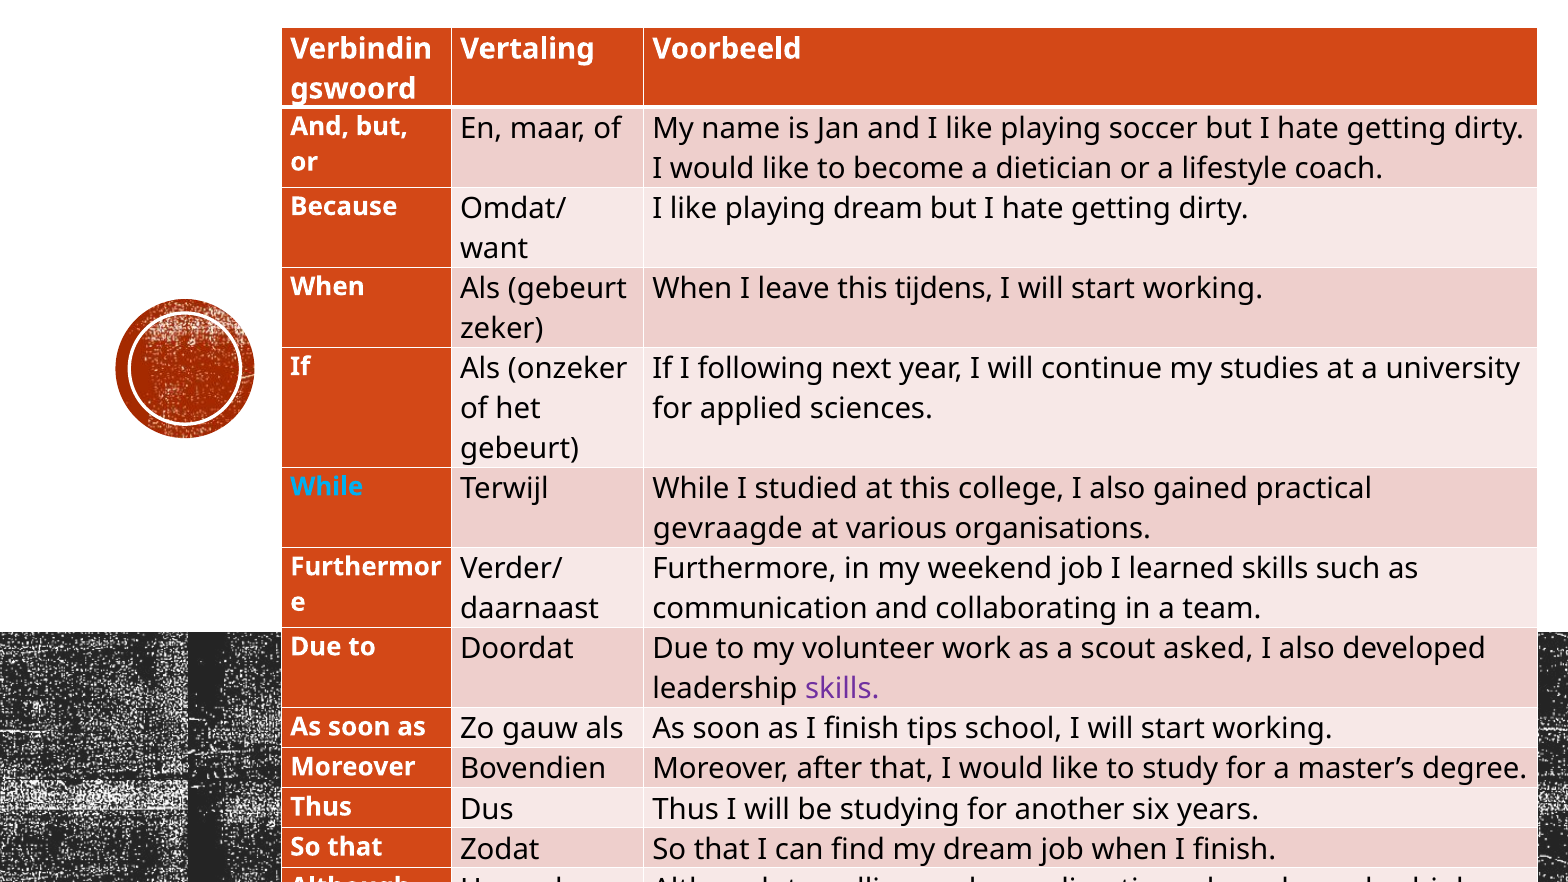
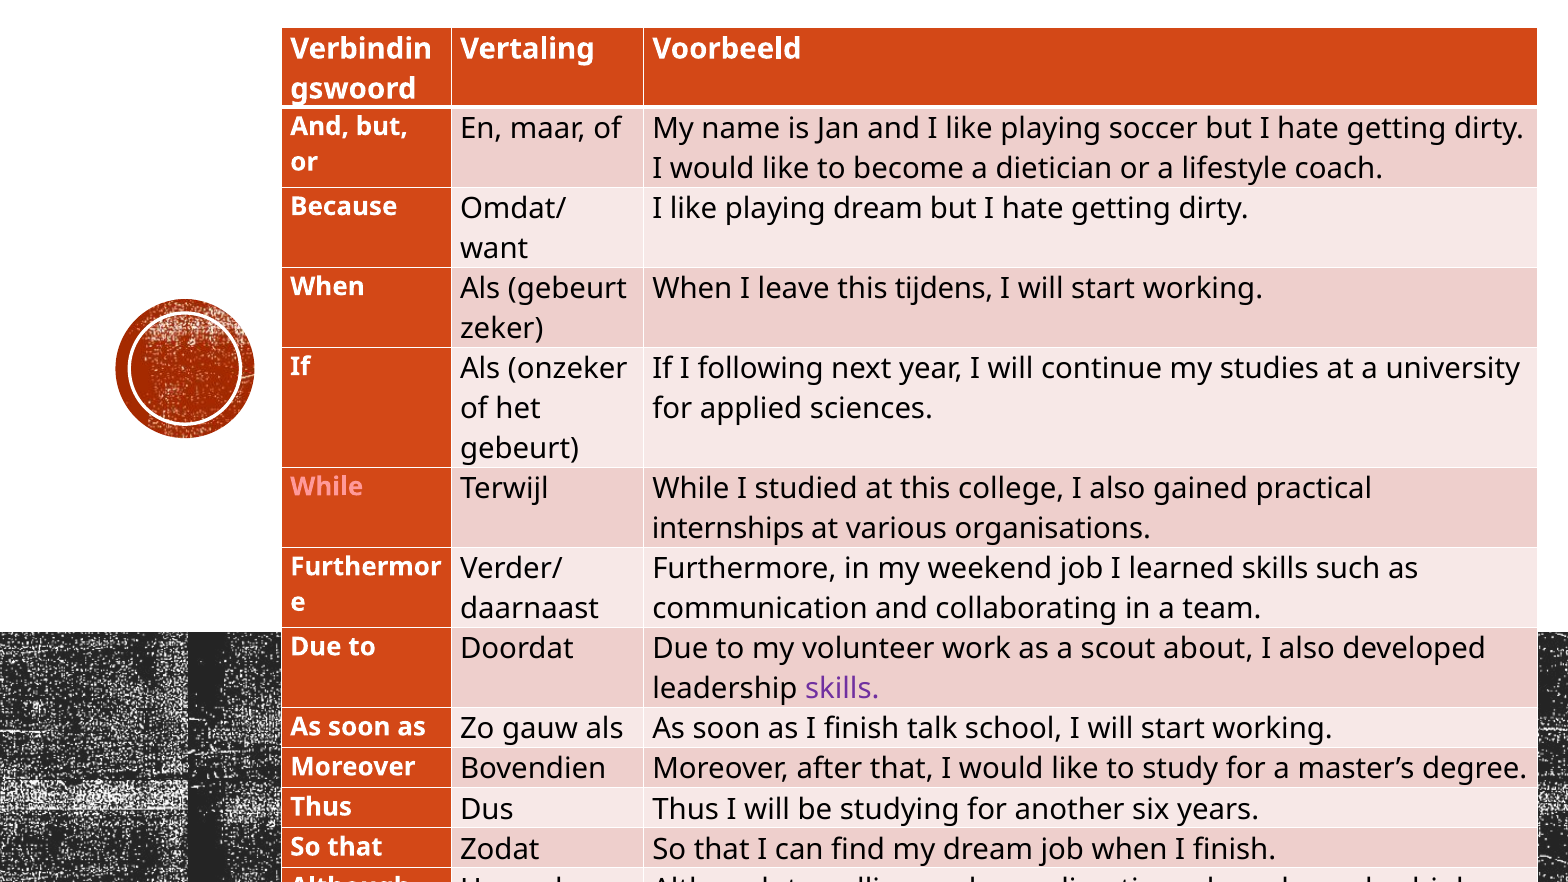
While colour: light blue -> pink (327, 487)
gevraagde: gevraagde -> internships (728, 529)
asked: asked -> about (1208, 649)
tips: tips -> talk (932, 729)
